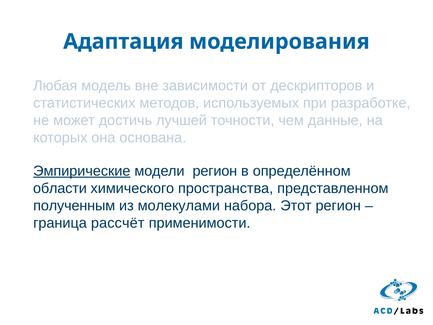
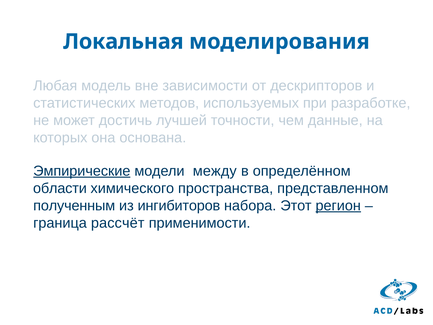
Адаптация: Адаптация -> Локальная (123, 42)
модели регион: регион -> между (215, 171)
молекулами: молекулами -> ингибиторов (179, 205)
регион underline: none -> present (338, 205)
